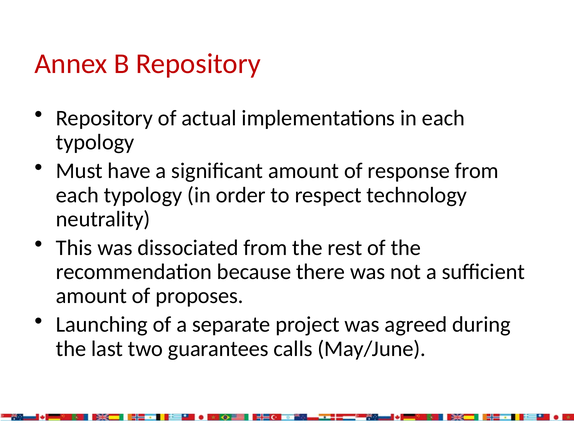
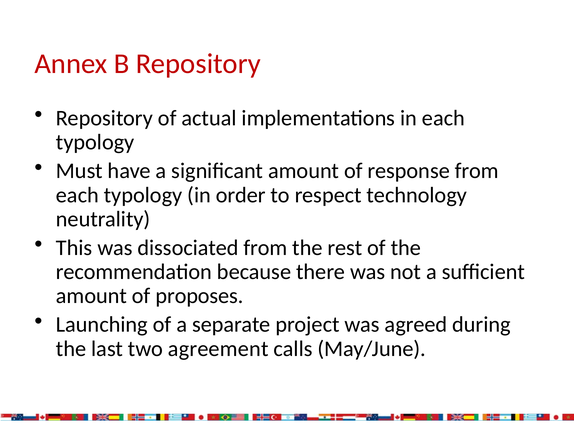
guarantees: guarantees -> agreement (218, 349)
